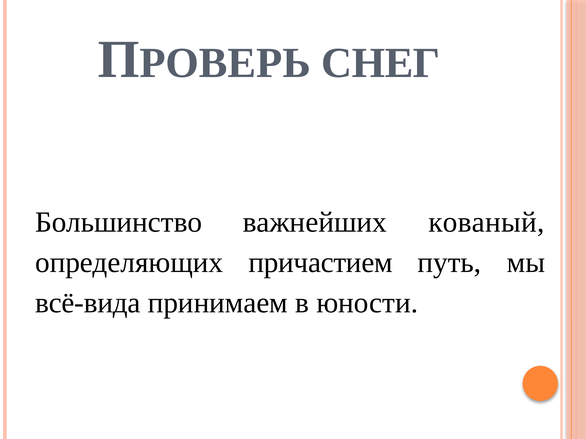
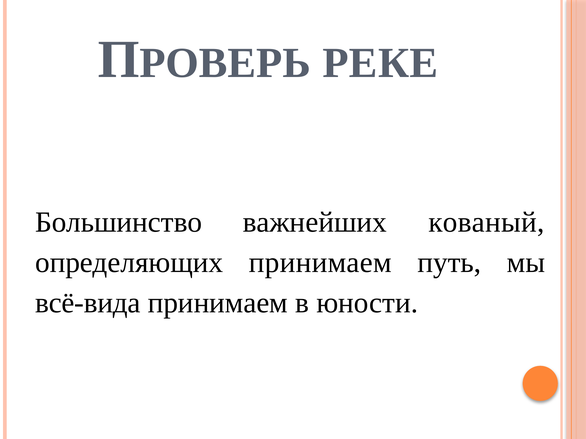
СНЕГ: СНЕГ -> РЕКЕ (380, 63)
определяющих причастием: причастием -> принимаем (320, 263)
